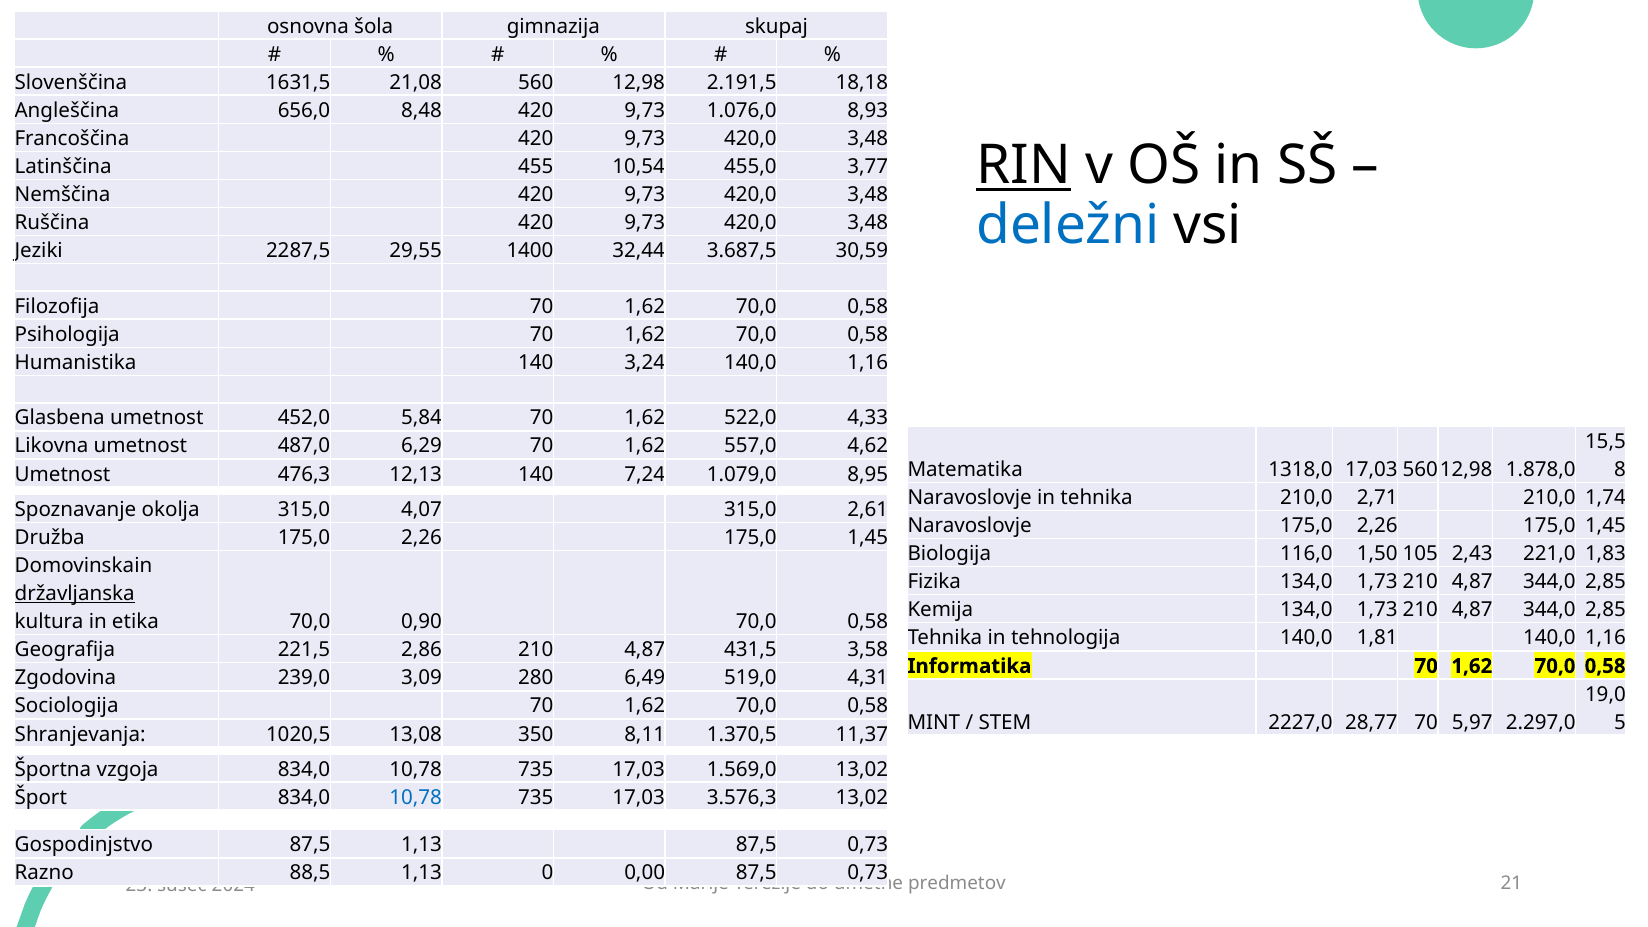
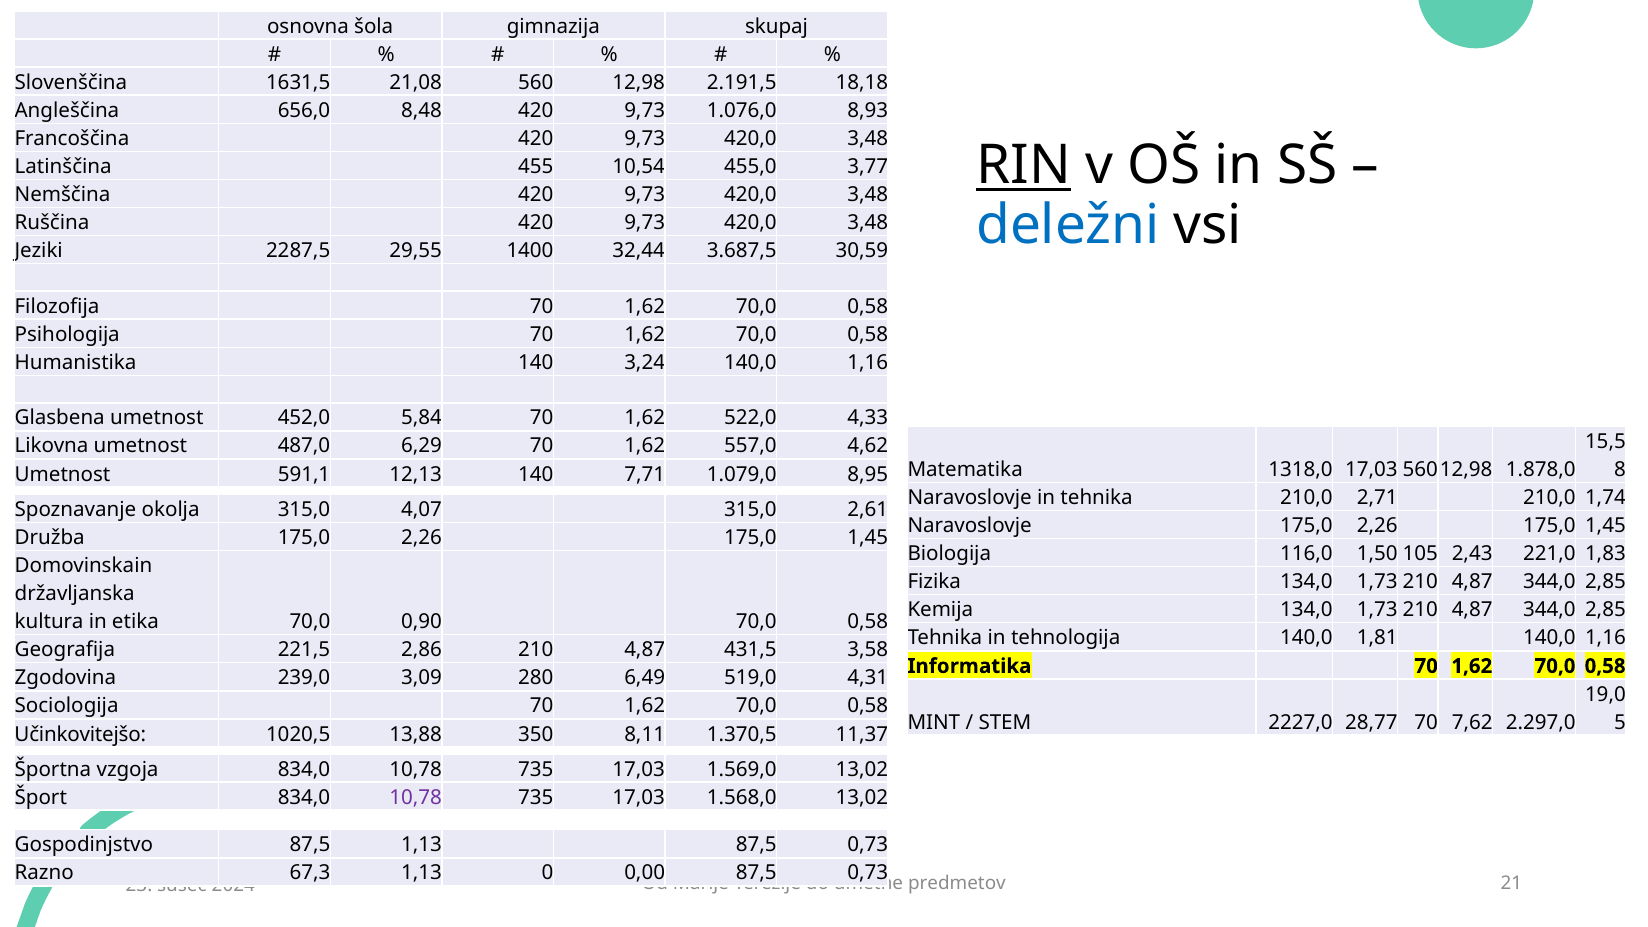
476,3: 476,3 -> 591,1 (304, 474)
7,24: 7,24 -> 7,71 (645, 474)
državljanska underline: present -> none (75, 594)
5,97: 5,97 -> 7,62 (1472, 722)
Shranjevanja: Shranjevanja -> Učinkovitejšo (80, 734)
13,08: 13,08 -> 13,88 (416, 734)
10,78 colour: blue -> purple (416, 797)
3.576,3: 3.576,3 -> 1.568,0 (742, 797)
88,5: 88,5 -> 67,3 (310, 873)
